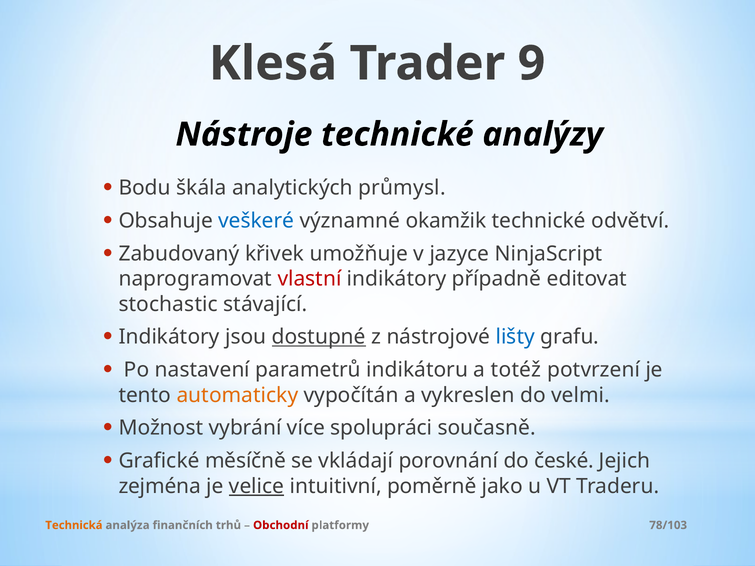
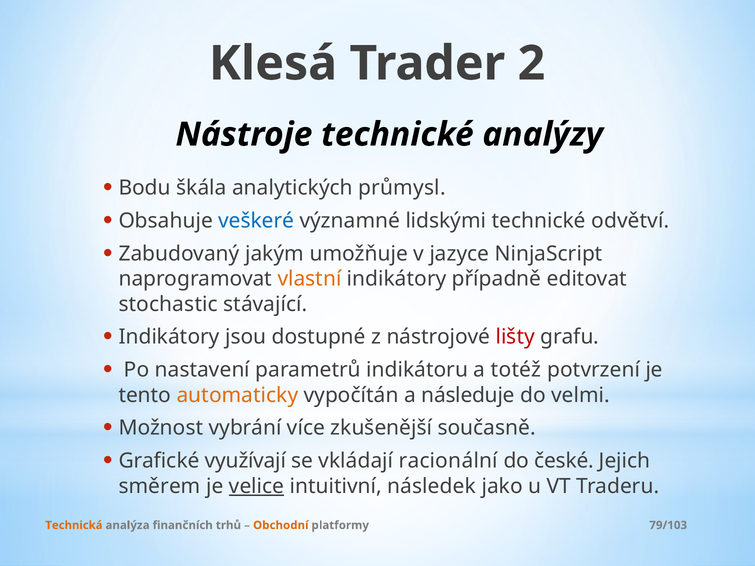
9: 9 -> 2 (531, 64)
okamžik: okamžik -> lidskými (446, 221)
křivek: křivek -> jakým (275, 254)
vlastní colour: red -> orange (310, 279)
dostupné underline: present -> none (319, 337)
lišty colour: blue -> red (515, 337)
vykreslen: vykreslen -> následuje (468, 395)
spolupráci: spolupráci -> zkušenější (381, 428)
měsíčně: měsíčně -> využívají (245, 461)
porovnání: porovnání -> racionální (448, 461)
zejména: zejména -> směrem (160, 486)
poměrně: poměrně -> následek (432, 486)
Obchodní colour: red -> orange (281, 525)
78/103: 78/103 -> 79/103 (668, 525)
